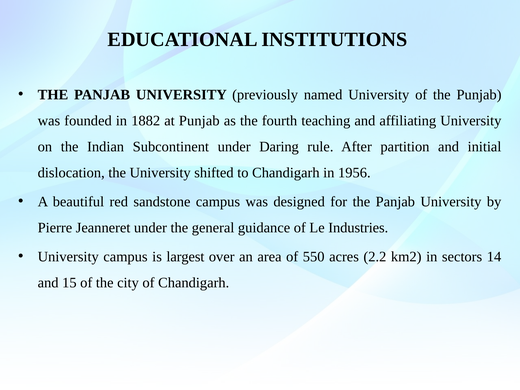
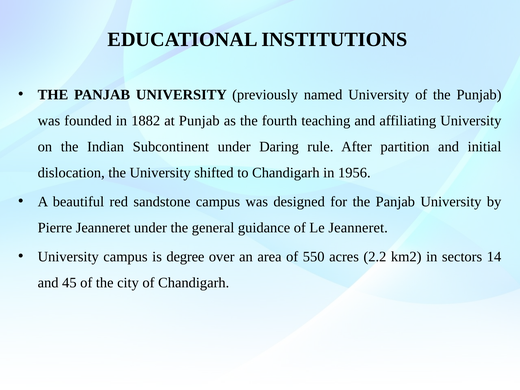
Le Industries: Industries -> Jeanneret (358, 228)
largest: largest -> degree (185, 257)
15: 15 -> 45 (69, 283)
